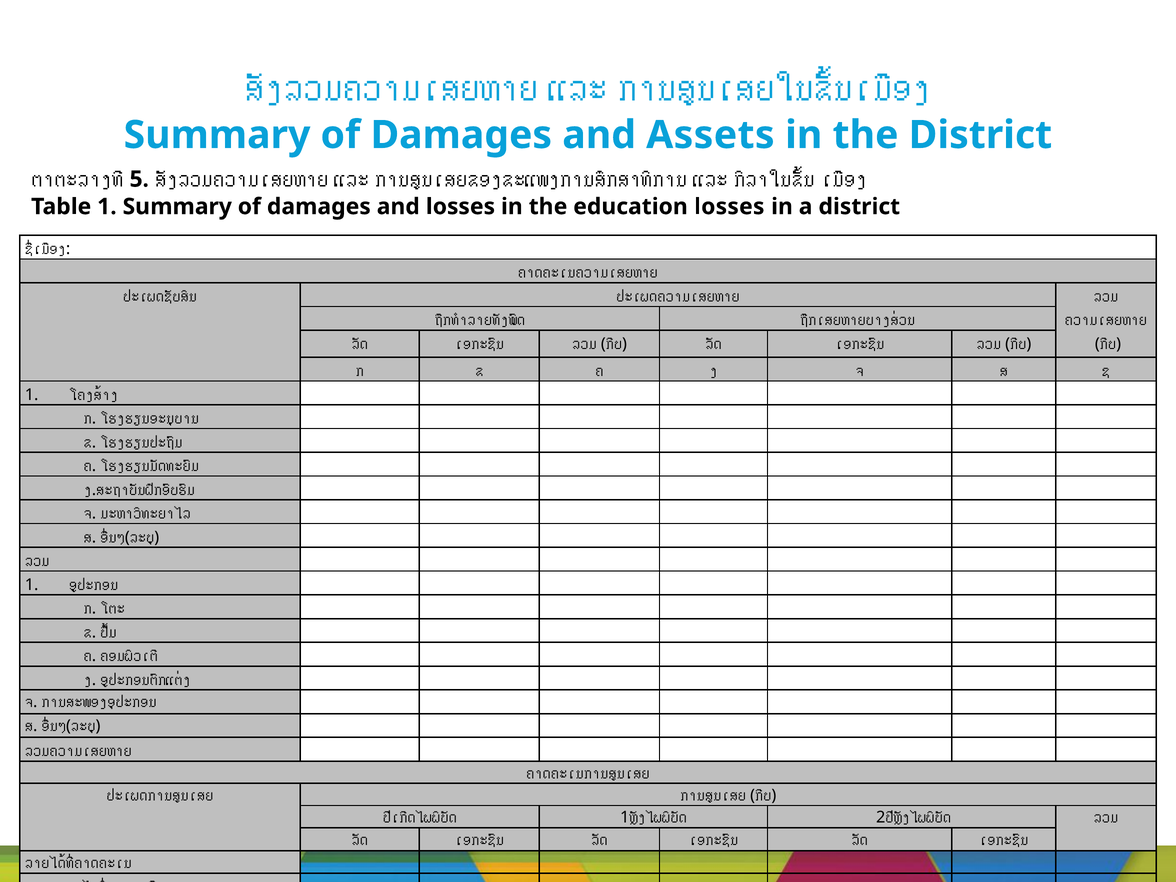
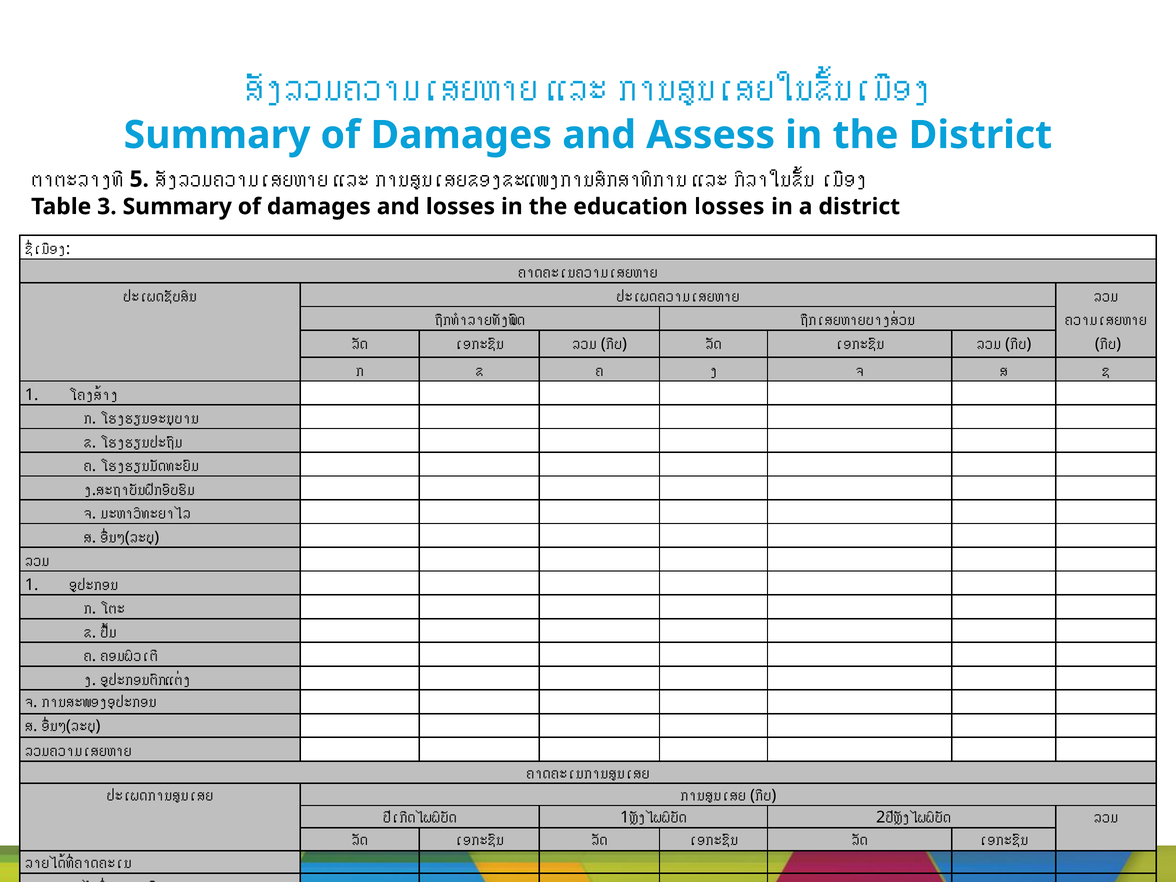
Assets: Assets -> Assess (711, 135)
Table 1: 1 -> 3 (107, 207)
